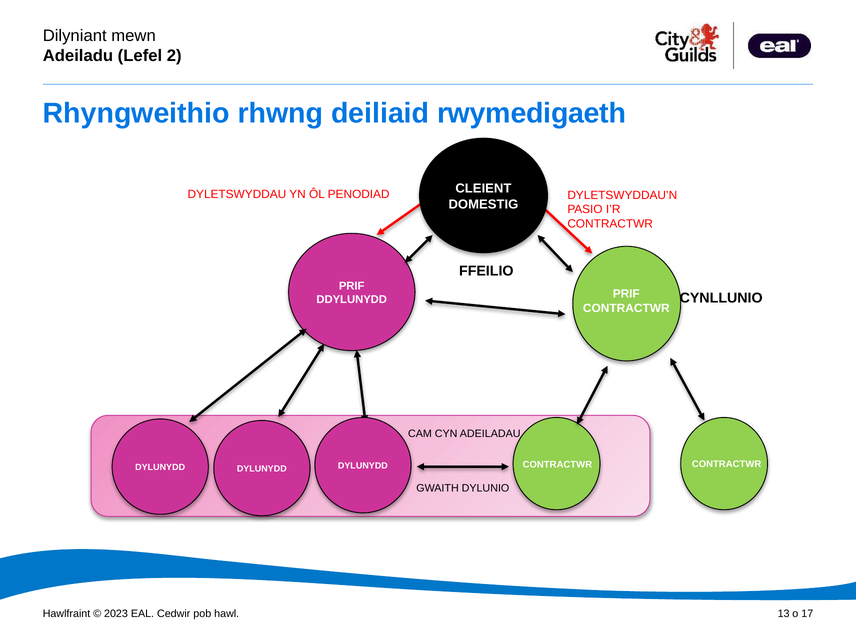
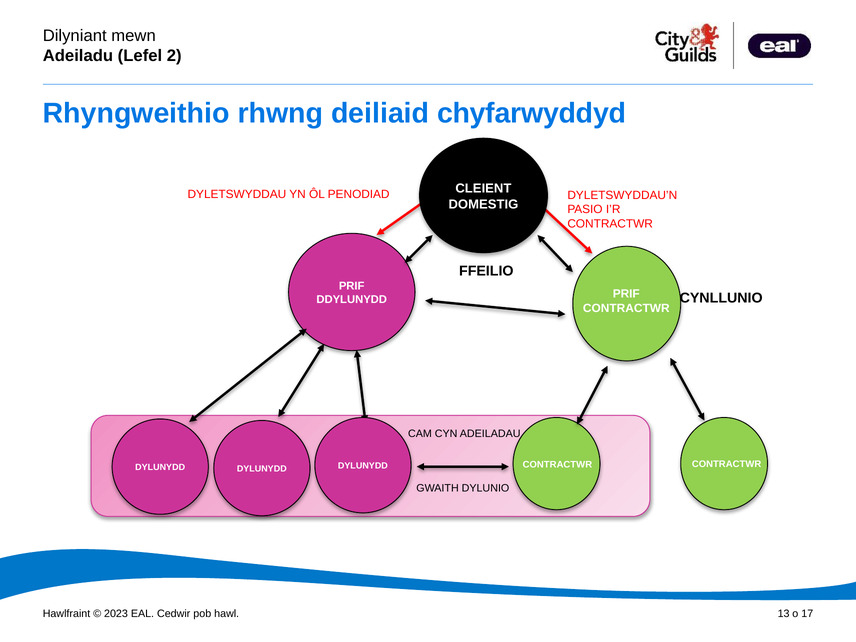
rwymedigaeth: rwymedigaeth -> chyfarwyddyd (532, 113)
